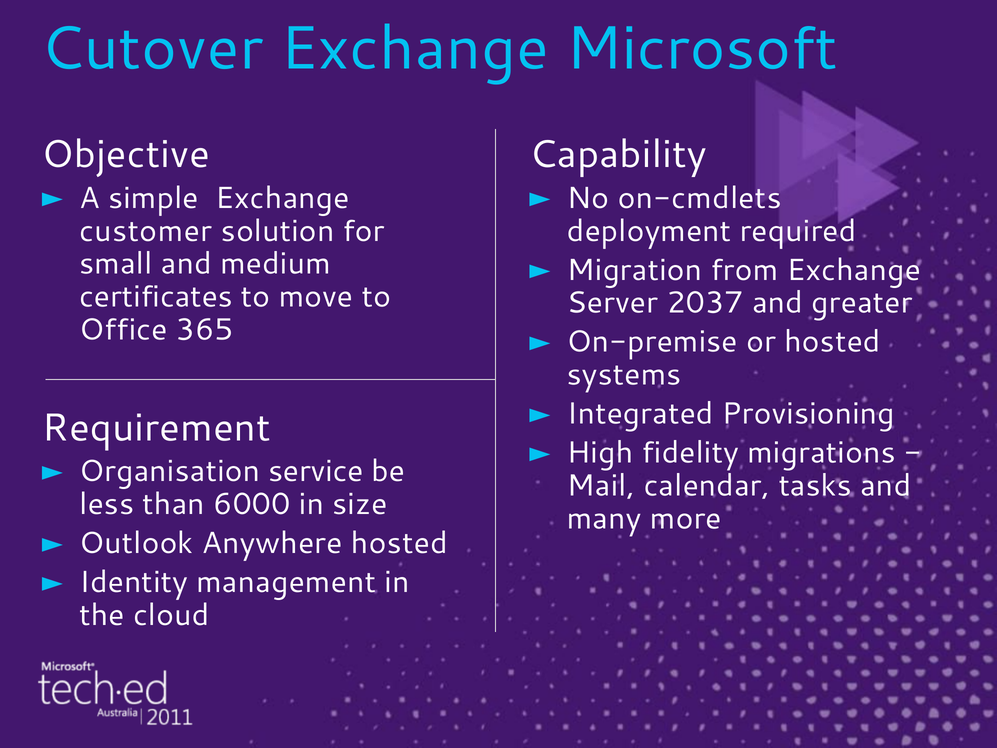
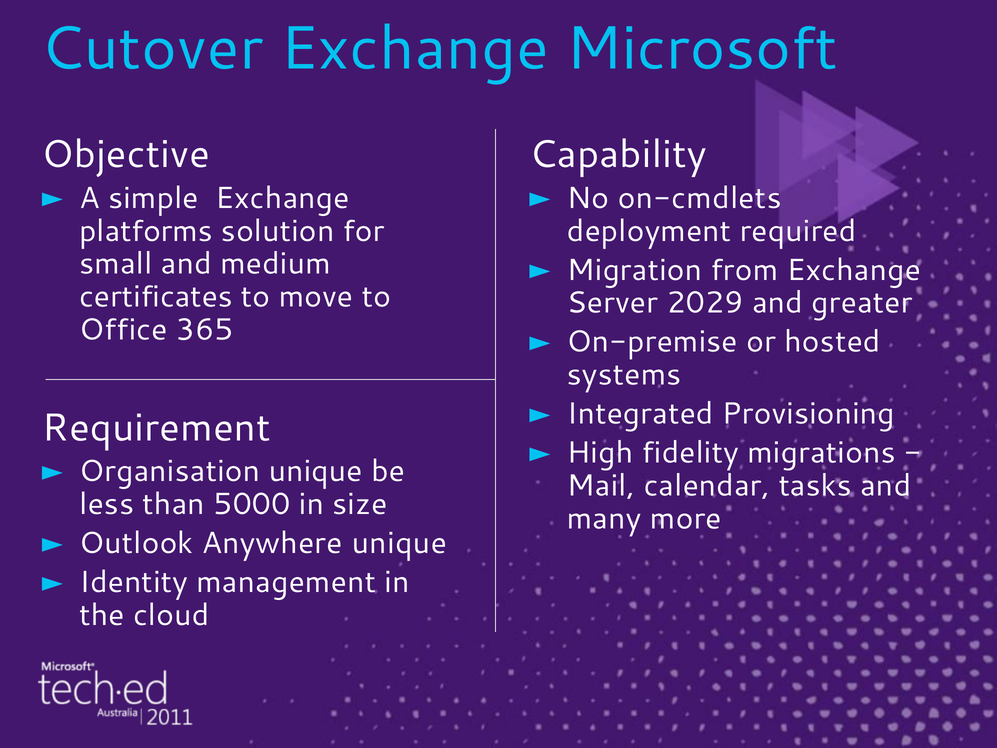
customer: customer -> platforms (146, 231)
2037: 2037 -> 2029 (705, 303)
Organisation service: service -> unique (316, 471)
6000: 6000 -> 5000 (252, 504)
Anywhere hosted: hosted -> unique (399, 543)
